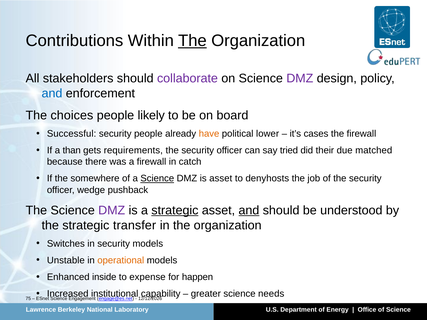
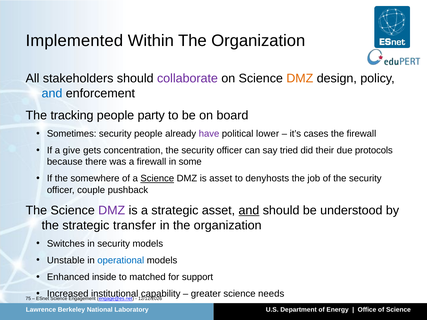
Contributions: Contributions -> Implemented (74, 41)
The underline: present -> none (192, 41)
DMZ colour: purple -> orange (300, 79)
choices: choices -> tracking (72, 116)
likely: likely -> party (151, 116)
Successful: Successful -> Sometimes (72, 134)
have colour: orange -> purple (209, 134)
than: than -> give (72, 151)
requirements: requirements -> concentration (133, 151)
matched: matched -> protocols (374, 151)
catch: catch -> some (190, 162)
wedge: wedge -> couple (91, 190)
strategic underline: present -> none (175, 211)
operational colour: orange -> blue (121, 261)
expense: expense -> matched (148, 277)
happen: happen -> support (198, 277)
